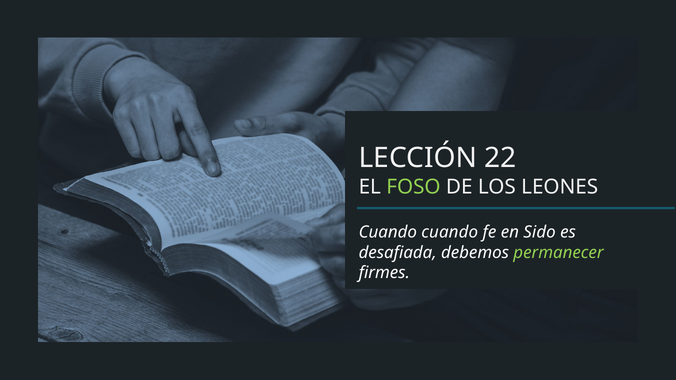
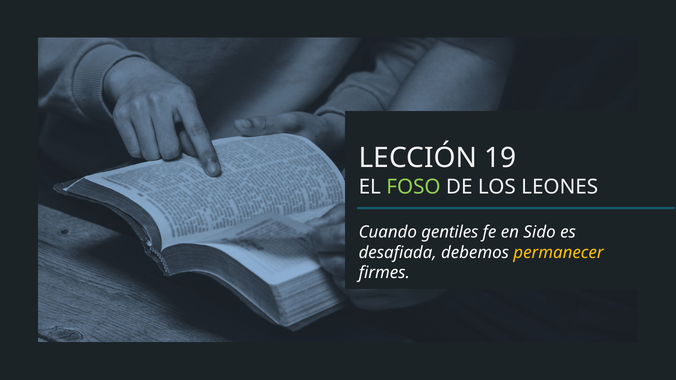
22: 22 -> 19 (500, 158)
Cuando cuando: cuando -> gentiles (450, 232)
permanecer colour: light green -> yellow (559, 253)
